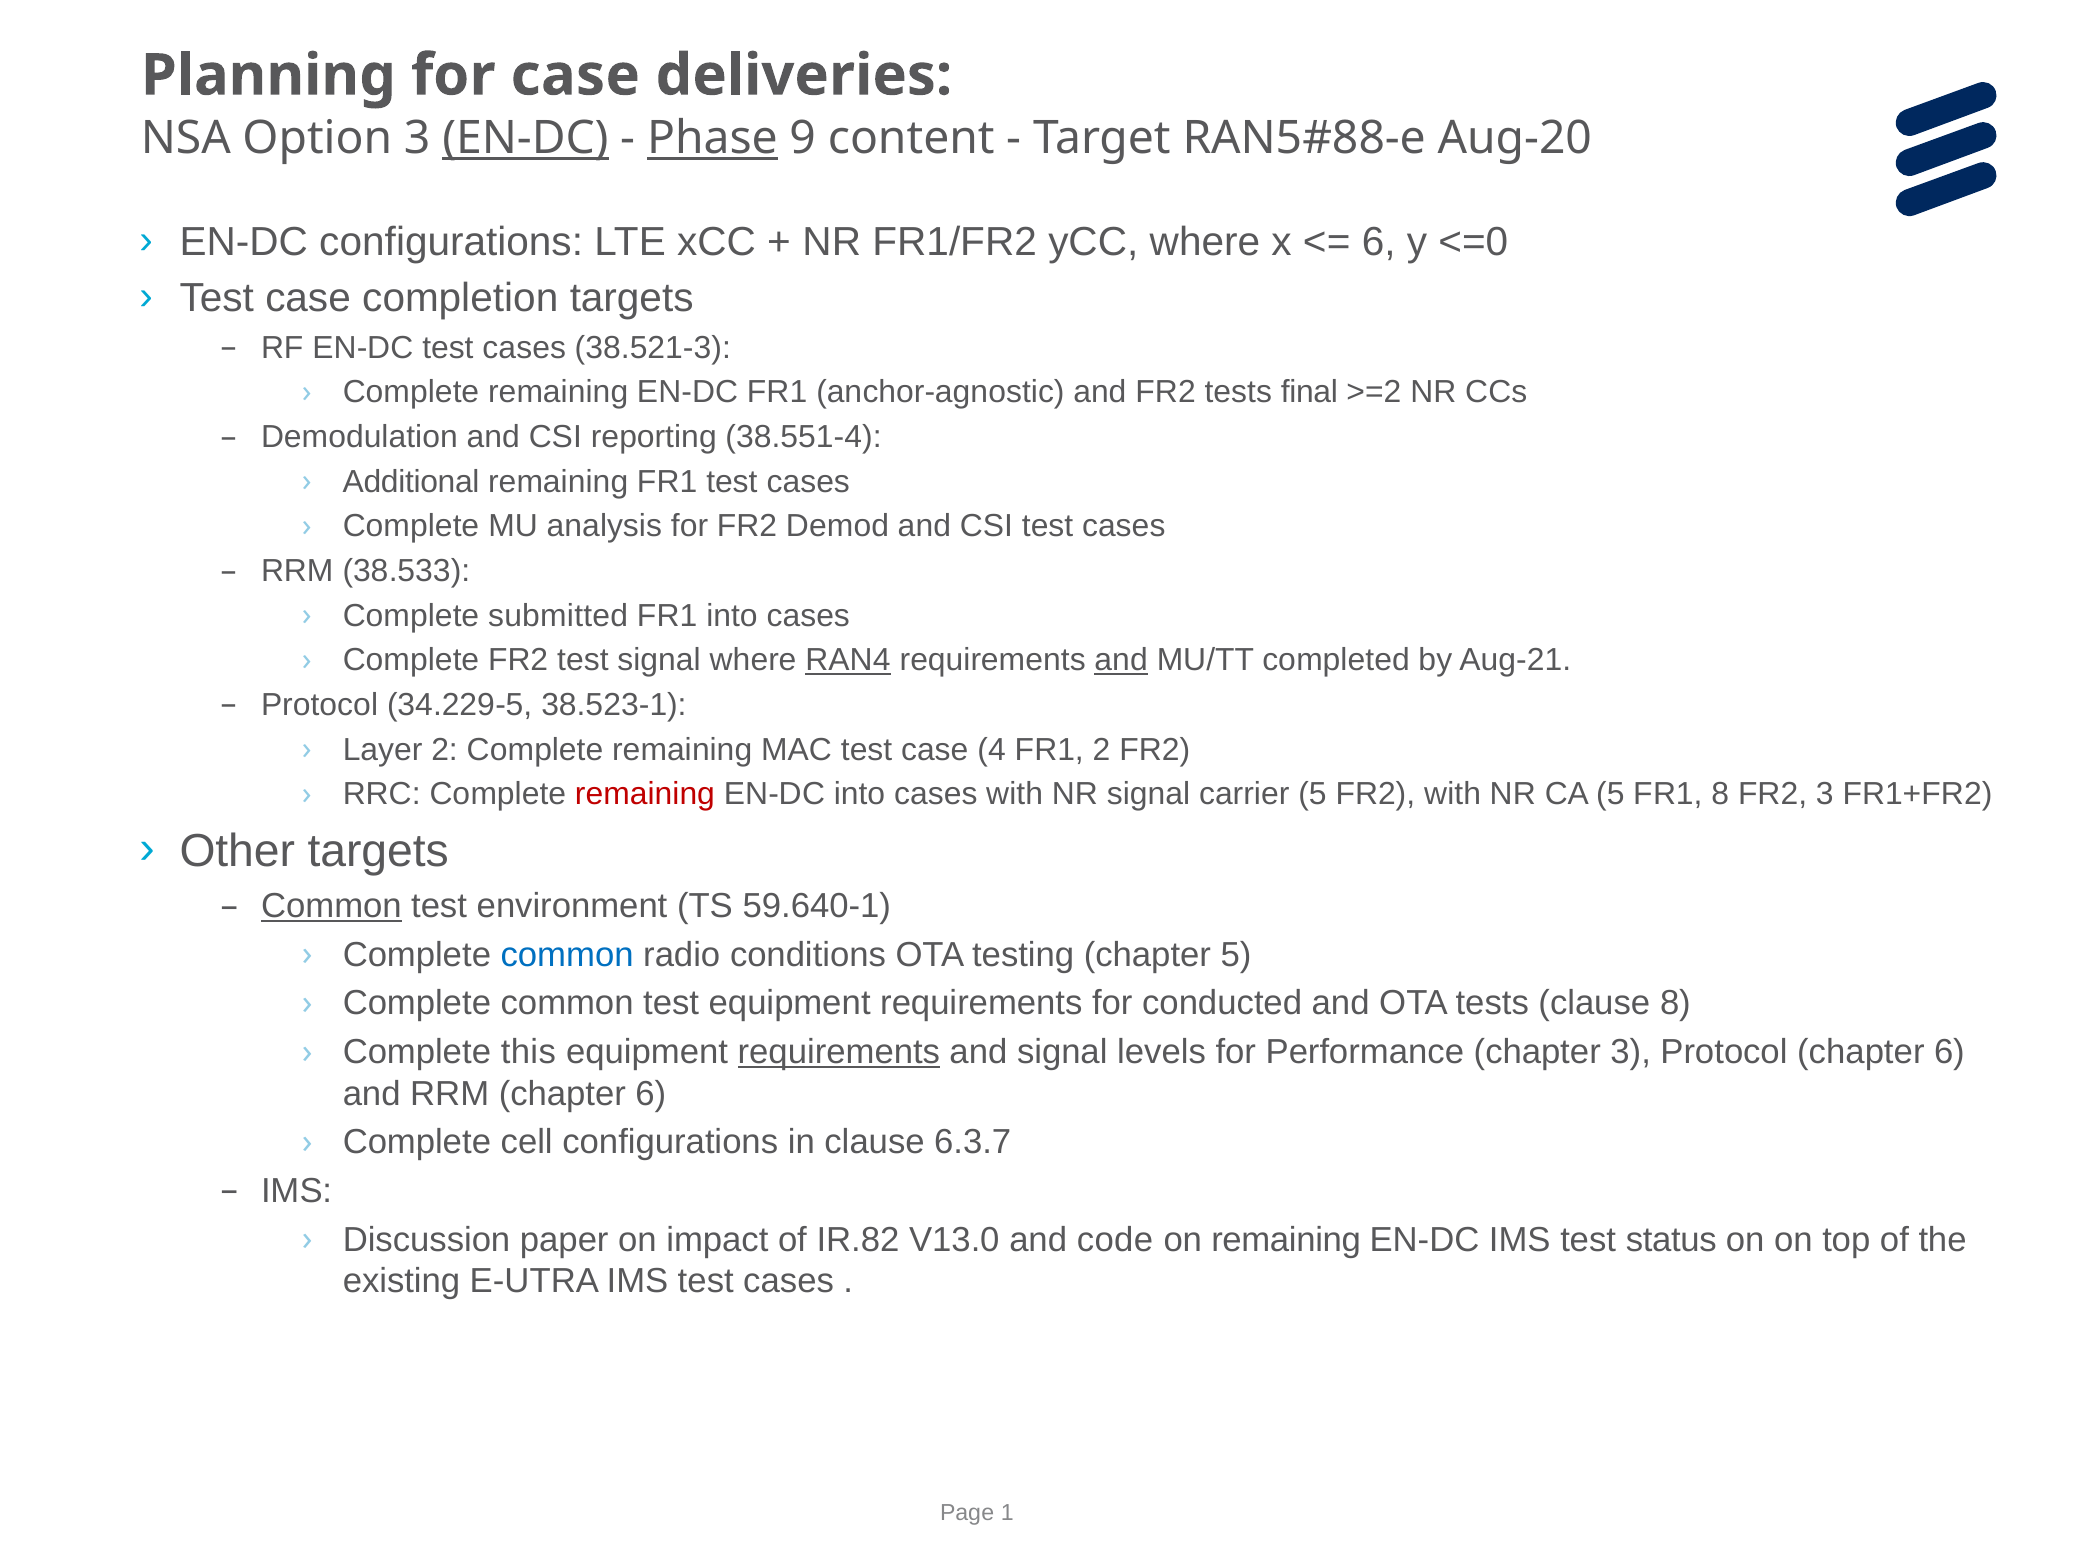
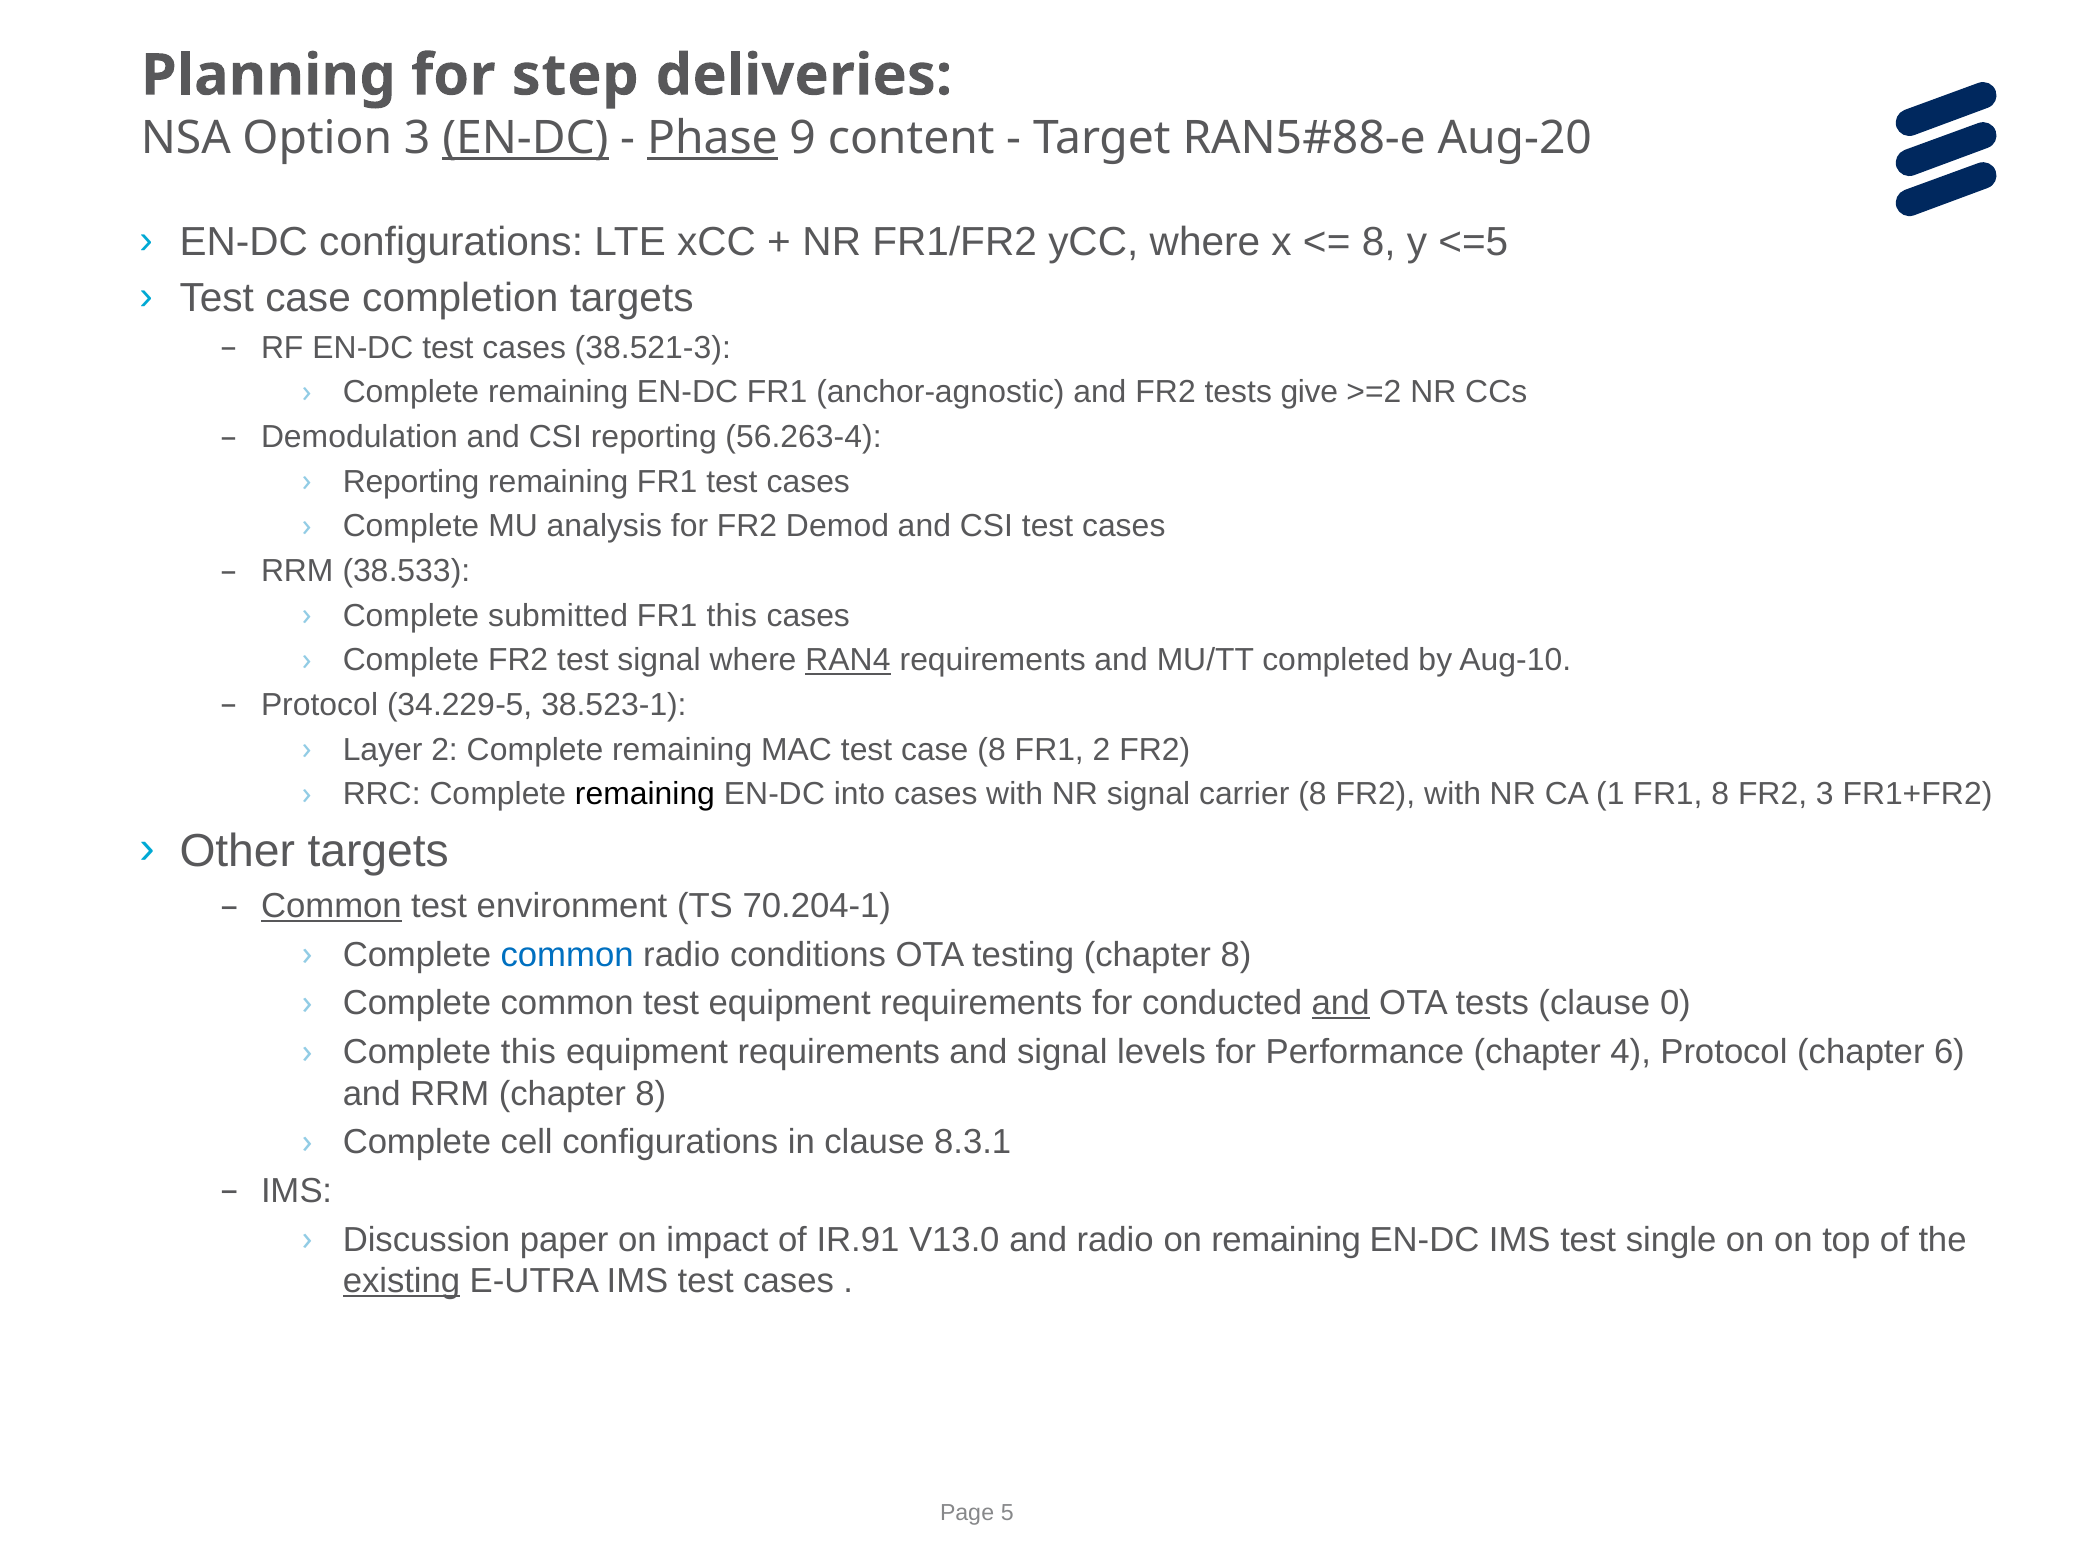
for case: case -> step (575, 75)
6: 6 -> 8 (1379, 242)
<=0: <=0 -> <=5 (1473, 242)
final: final -> give (1309, 392)
38.551-4: 38.551-4 -> 56.263-4 (803, 437)
Additional: Additional -> Reporting (411, 482)
FR1 into: into -> this (732, 616)
and underline: present -> none (1121, 660)
Aug-21: Aug-21 -> Aug-10 (1515, 660)
case 4: 4 -> 8 (992, 749)
remaining colour: red -> black (645, 794)
carrier 5: 5 -> 8 (1312, 794)
CA 5: 5 -> 1 (1610, 794)
59.640-1: 59.640-1 -> 70.204-1 (817, 906)
testing chapter 5: 5 -> 8 (1236, 955)
and underline: none -> present (1341, 1003)
clause 8: 8 -> 0 (1675, 1003)
requirements underline: present -> none (839, 1052)
chapter 3: 3 -> 4 (1631, 1052)
RRM chapter 6: 6 -> 8 (651, 1094)
6.3.7: 6.3.7 -> 8.3.1 (973, 1142)
IR.82: IR.82 -> IR.91 (858, 1240)
and code: code -> radio (1115, 1240)
status: status -> single (1671, 1240)
existing underline: none -> present (402, 1281)
1: 1 -> 5 (1007, 1513)
